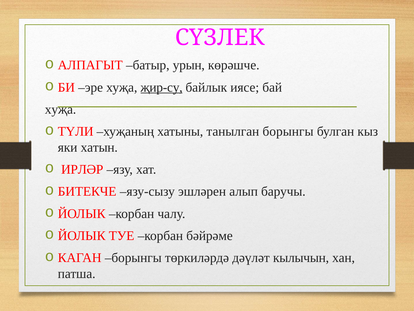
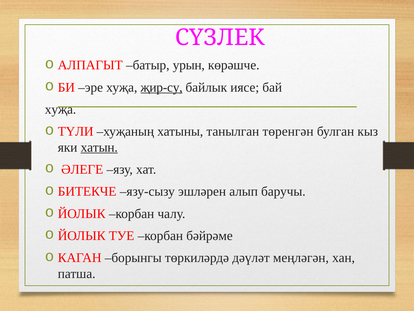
танылган борынгы: борынгы -> төренгән (288, 131)
хатын underline: none -> present (99, 147)
ИРЛӘР: ИРЛӘР -> ӘЛЕГЕ (82, 169)
кылычын: кылычын -> меңләгән (301, 258)
